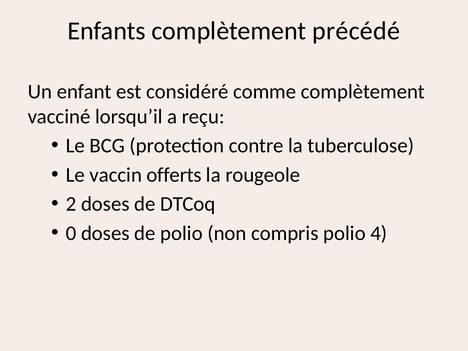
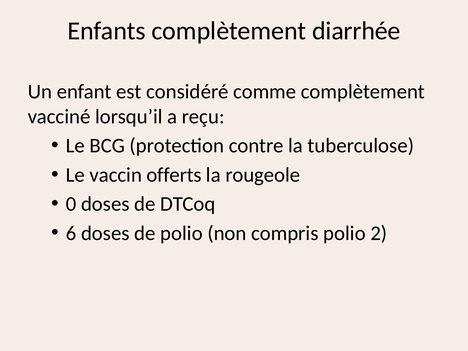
précédé: précédé -> diarrhée (356, 31)
2: 2 -> 0 (71, 204)
0: 0 -> 6 (71, 233)
4: 4 -> 2 (379, 233)
